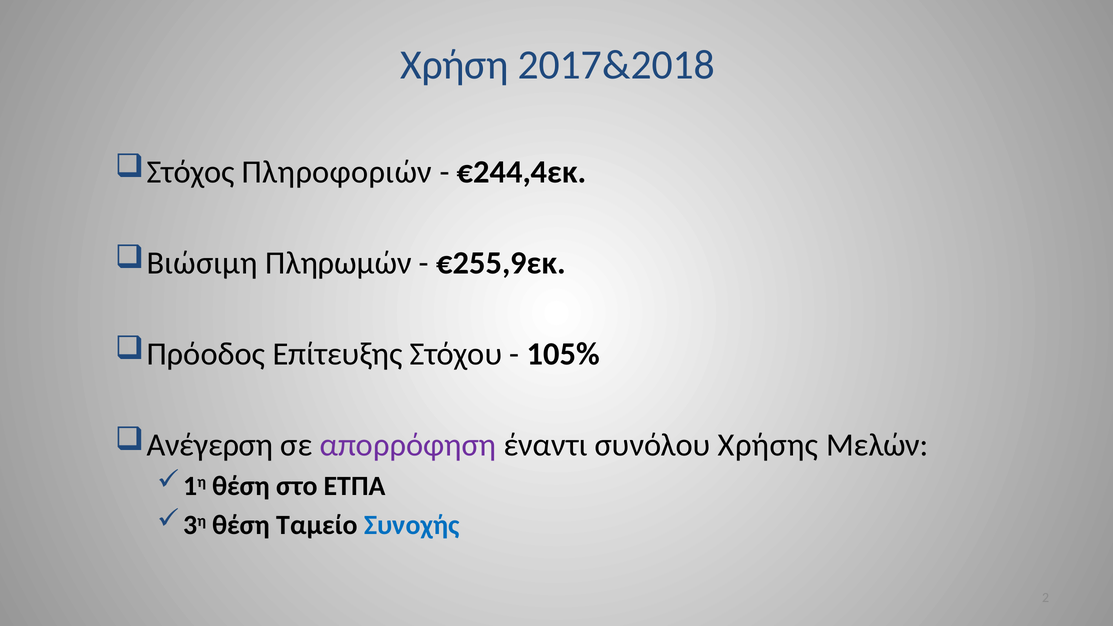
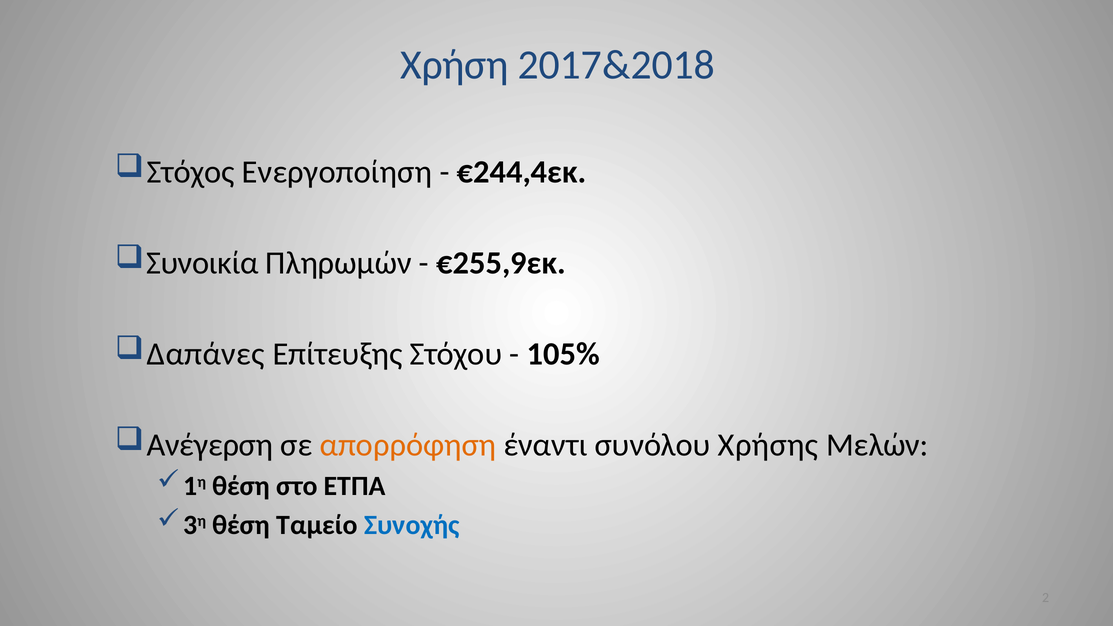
Πληροφοριών: Πληροφοριών -> Ενεργοποίηση (337, 172)
Βιώσιμη: Βιώσιμη -> Συνοικία (202, 263)
Πρόοδος: Πρόοδος -> Δαπάνες (206, 354)
απορρόφηση colour: purple -> orange (408, 445)
